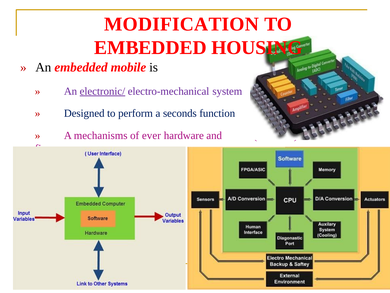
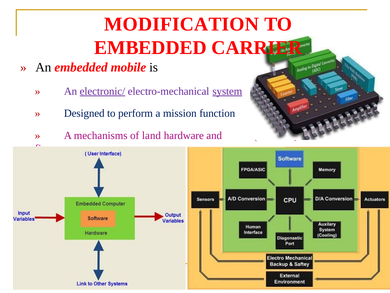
HOUSING: HOUSING -> CARRIER (257, 48)
system underline: none -> present (227, 91)
seconds: seconds -> mission (180, 113)
ever: ever -> land (151, 135)
